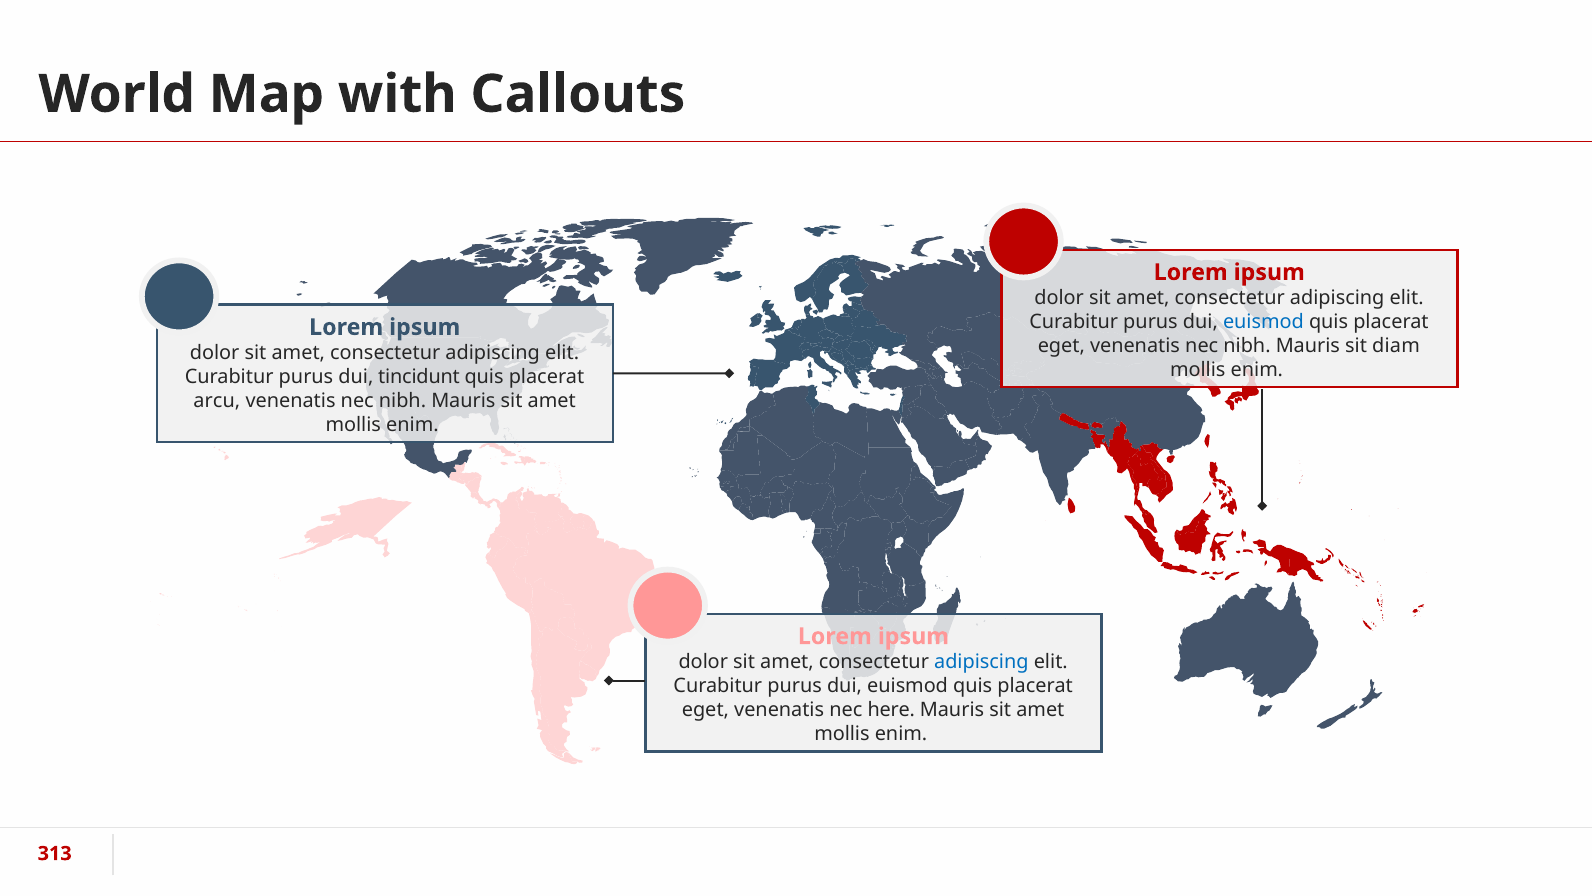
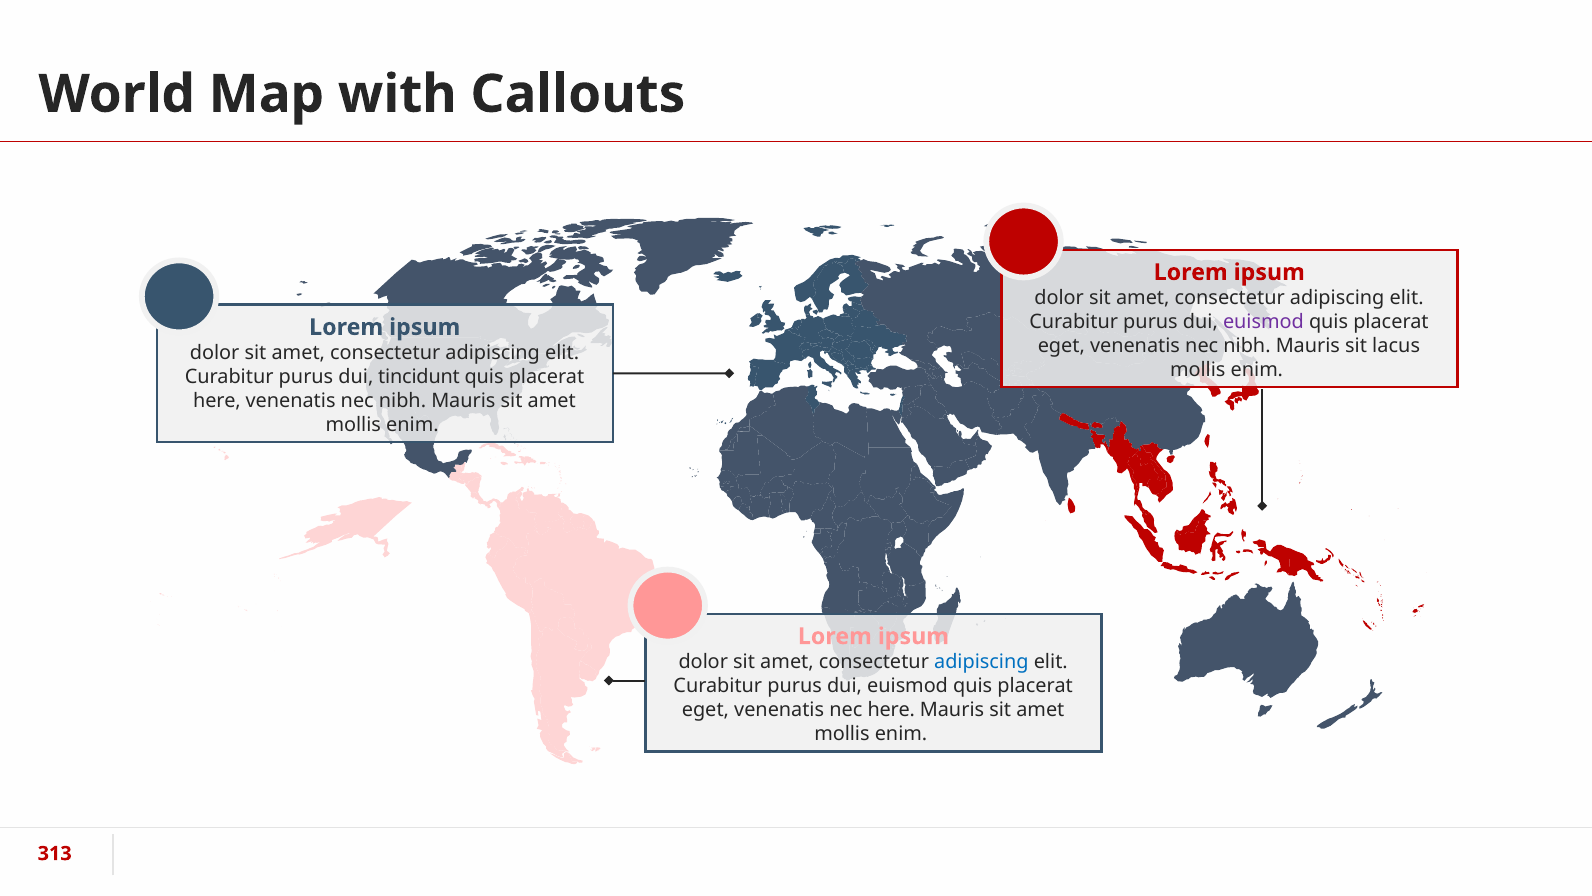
euismod colour: blue -> purple (1263, 322)
diam: diam -> lacus (1396, 346)
arcu: arcu -> here (217, 400)
